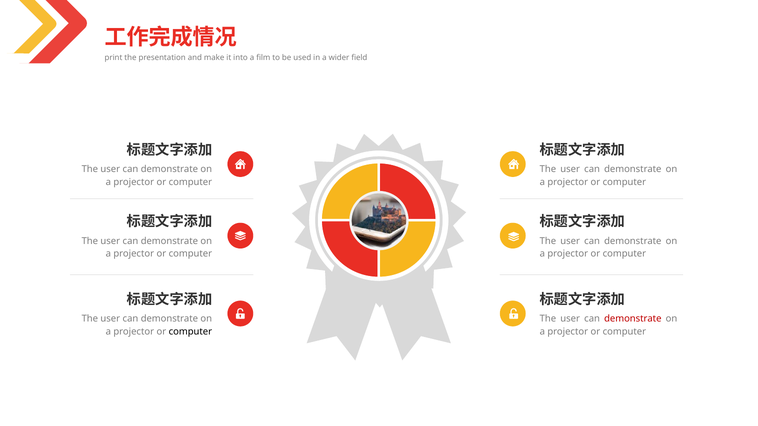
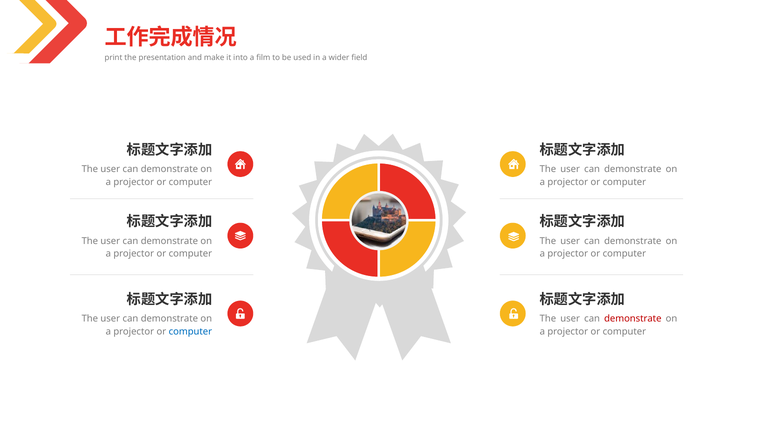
computer colour: black -> blue (190, 332)
